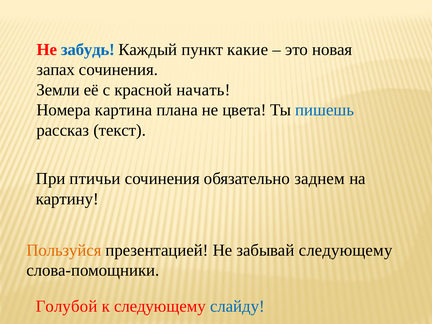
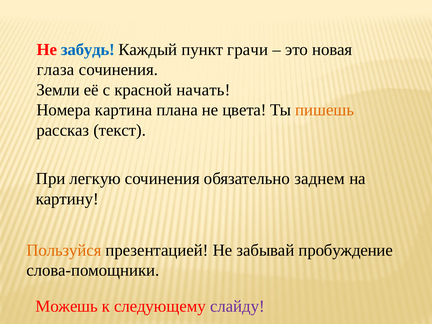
какие: какие -> грачи (248, 49)
запах: запах -> глаза (56, 70)
пишешь colour: blue -> orange (325, 110)
птичьи: птичьи -> легкую (95, 179)
забывай следующему: следующему -> пробуждение (346, 250)
Голубой: Голубой -> Можешь (67, 306)
слайду colour: blue -> purple (237, 306)
